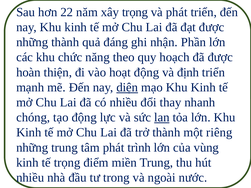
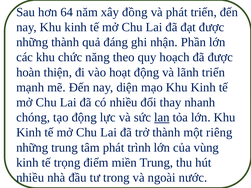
22: 22 -> 64 (67, 12)
xây trọng: trọng -> đồng (135, 12)
định: định -> lãnh (188, 72)
diện underline: present -> none (127, 87)
